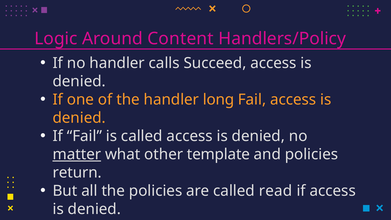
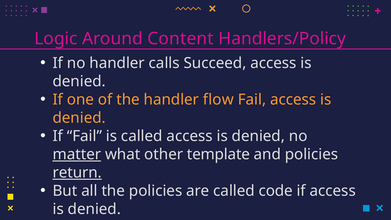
long: long -> flow (218, 100)
return underline: none -> present (77, 173)
read: read -> code (276, 191)
